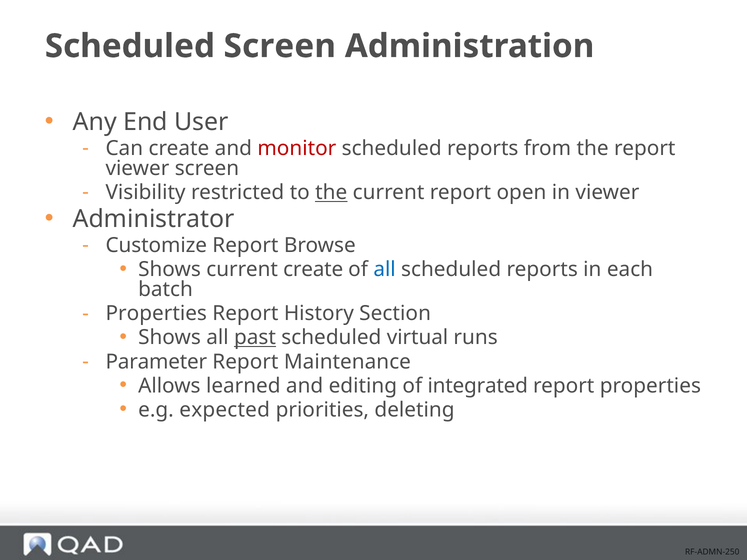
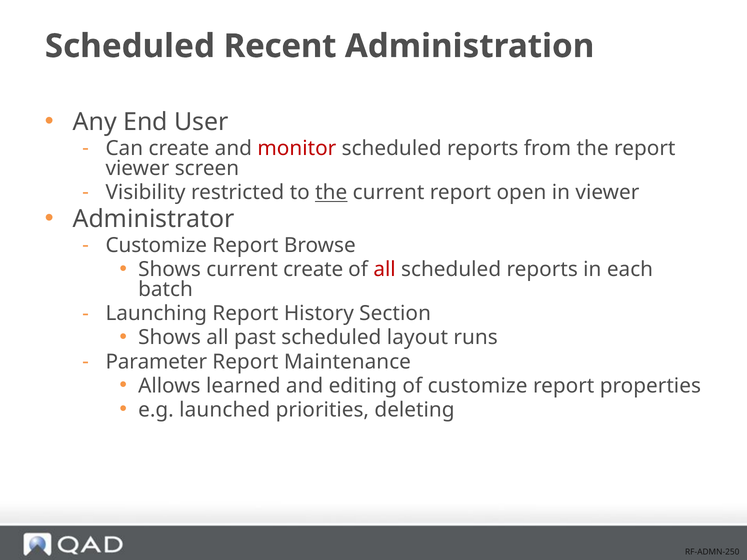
Scheduled Screen: Screen -> Recent (280, 46)
all colour: blue -> red (385, 270)
Properties: Properties -> Launching (156, 314)
past underline: present -> none (255, 338)
virtual: virtual -> layout (417, 338)
of integrated: integrated -> customize (478, 386)
expected: expected -> launched (225, 410)
